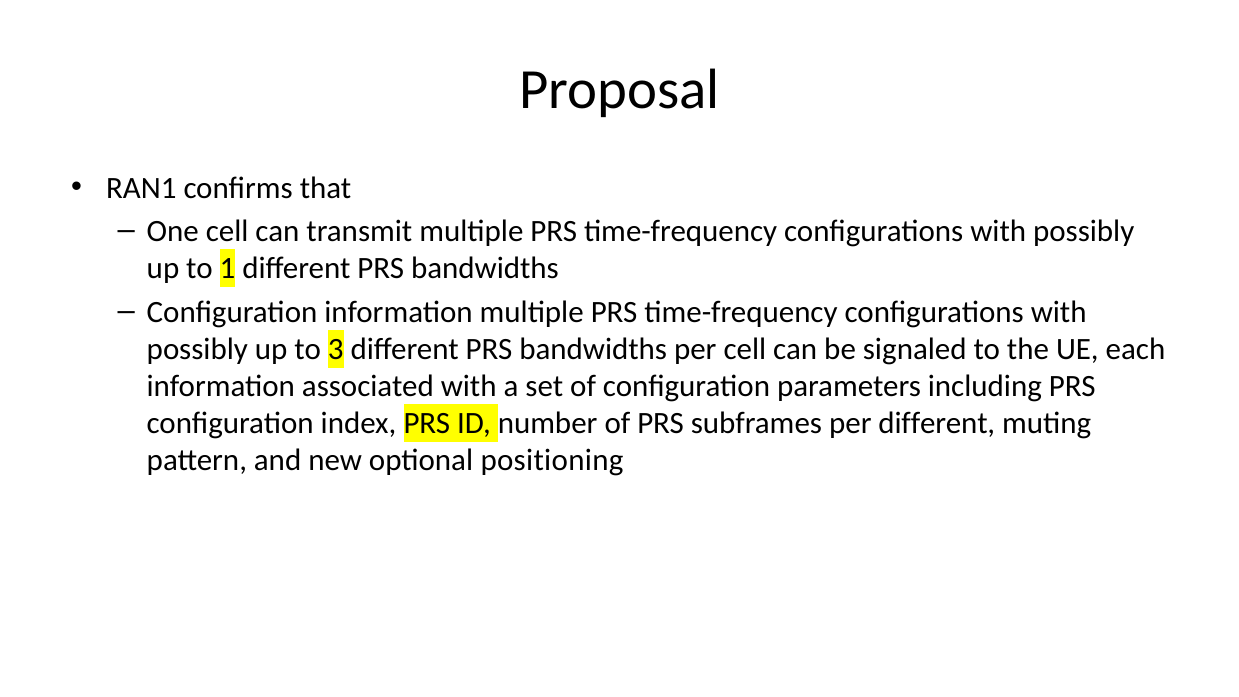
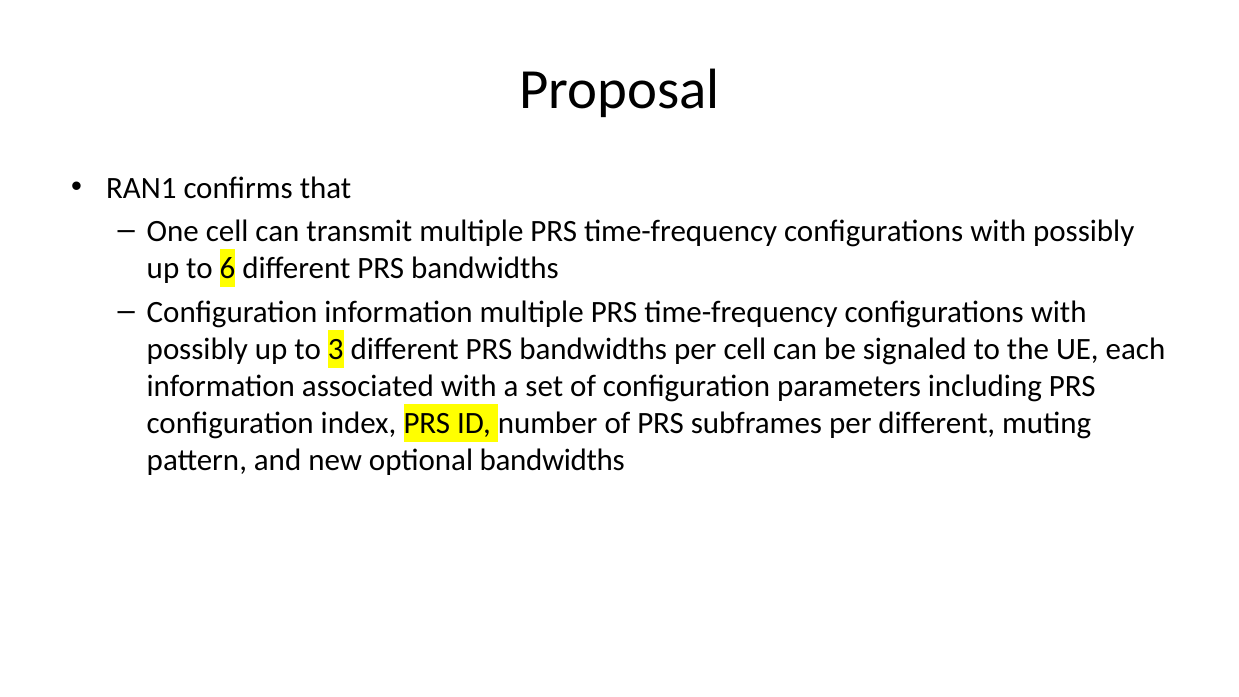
1: 1 -> 6 (228, 269)
optional positioning: positioning -> bandwidths (552, 461)
